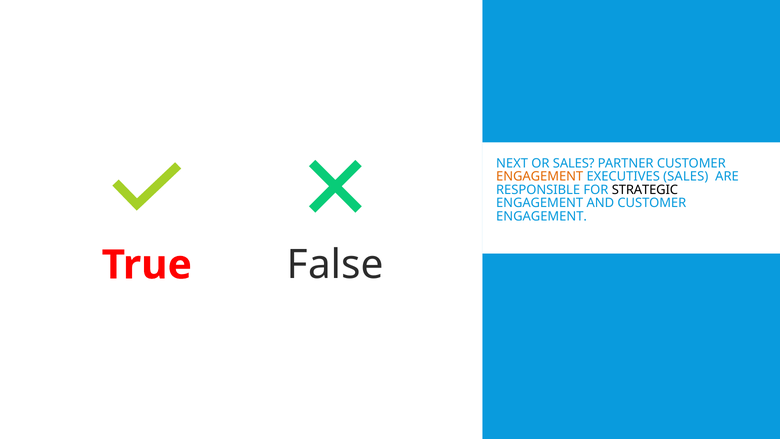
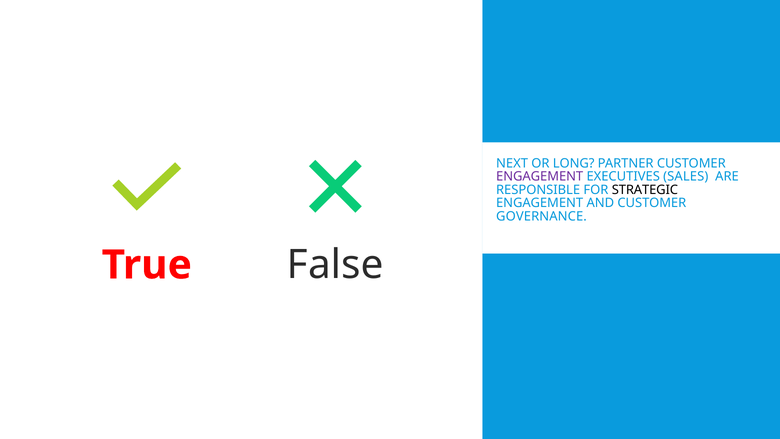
OR SALES: SALES -> LONG (574, 163)
ENGAGEMENT colour: orange -> purple (540, 177)
ENGAGEMENT: ENGAGEMENT -> GOVERNANCE (541, 216)
